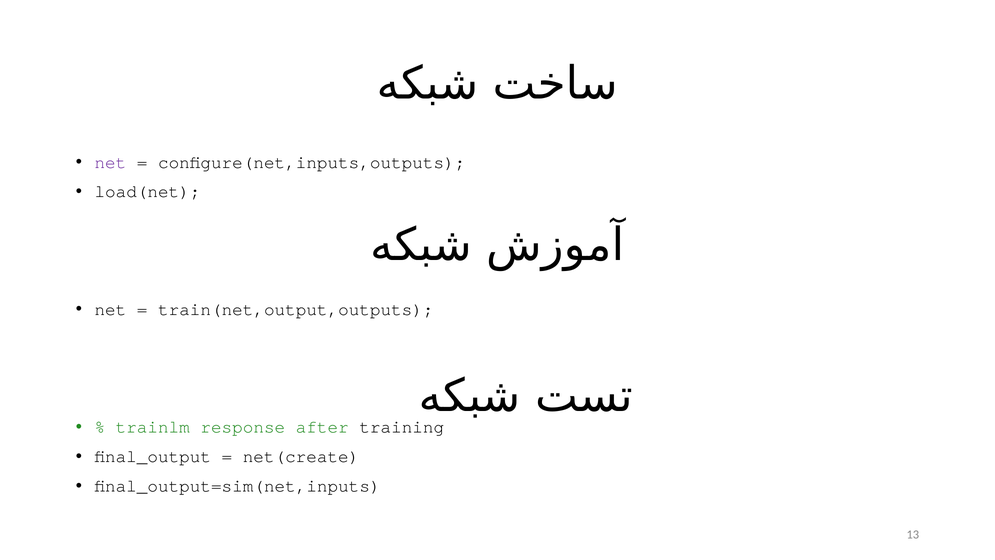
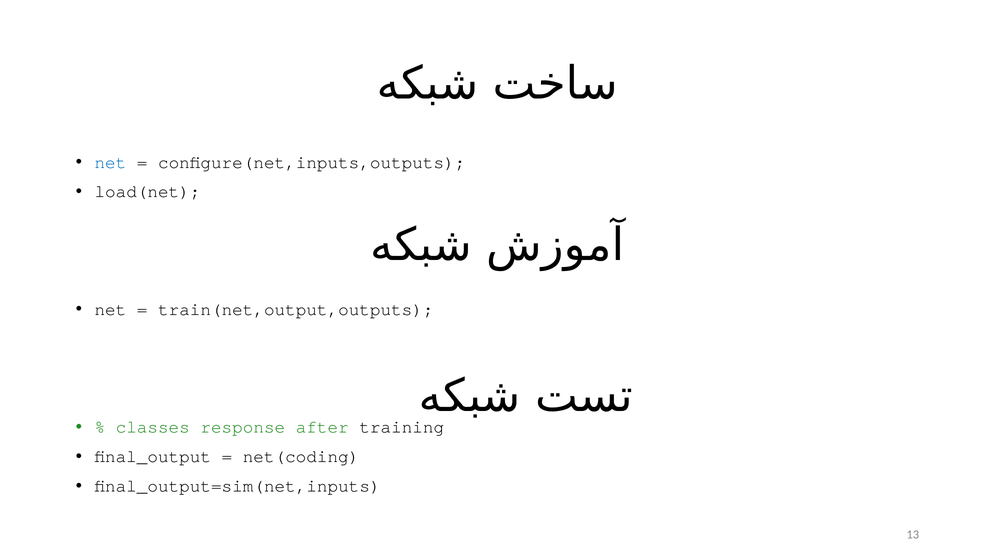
net colour: purple -> blue (110, 162)
trainlm: trainlm -> classes (153, 427)
net(create: net(create -> net(coding (301, 456)
